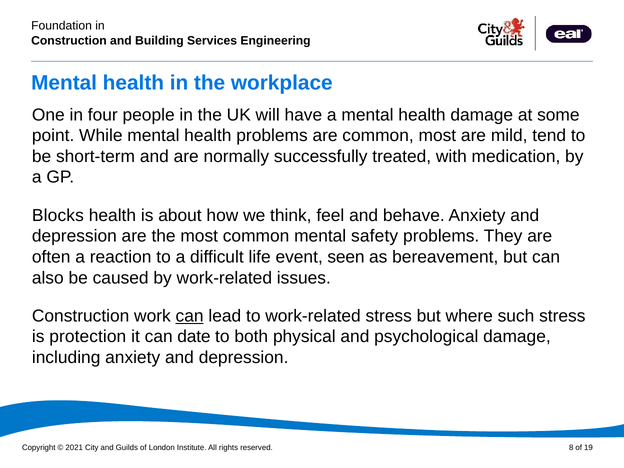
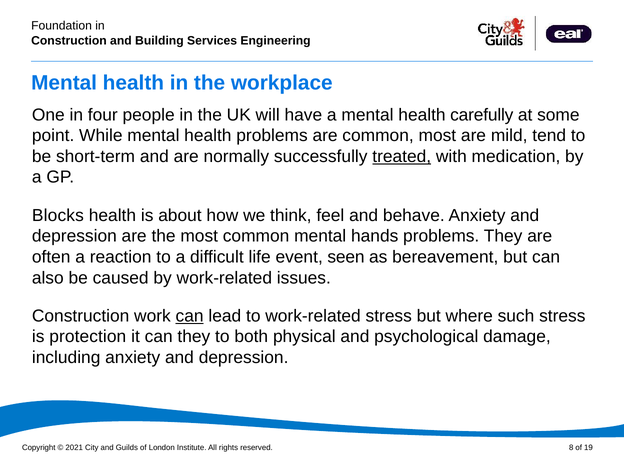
health damage: damage -> carefully (482, 115)
treated underline: none -> present (402, 156)
safety: safety -> hands (375, 236)
can date: date -> they (194, 337)
